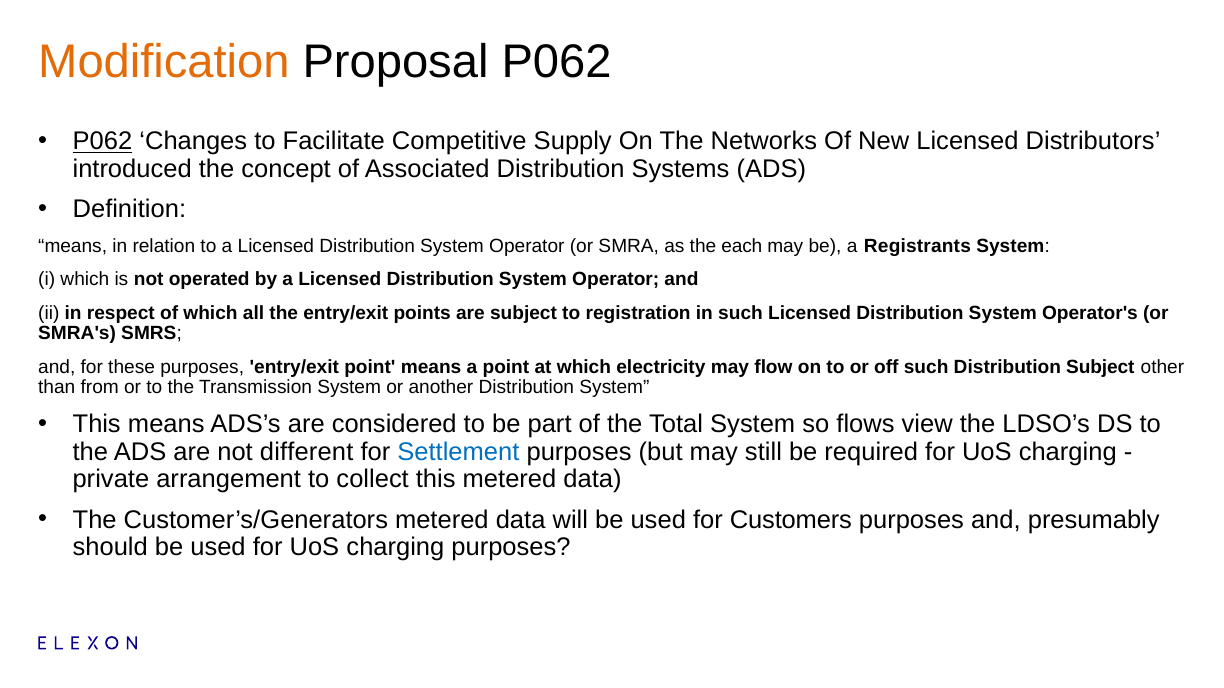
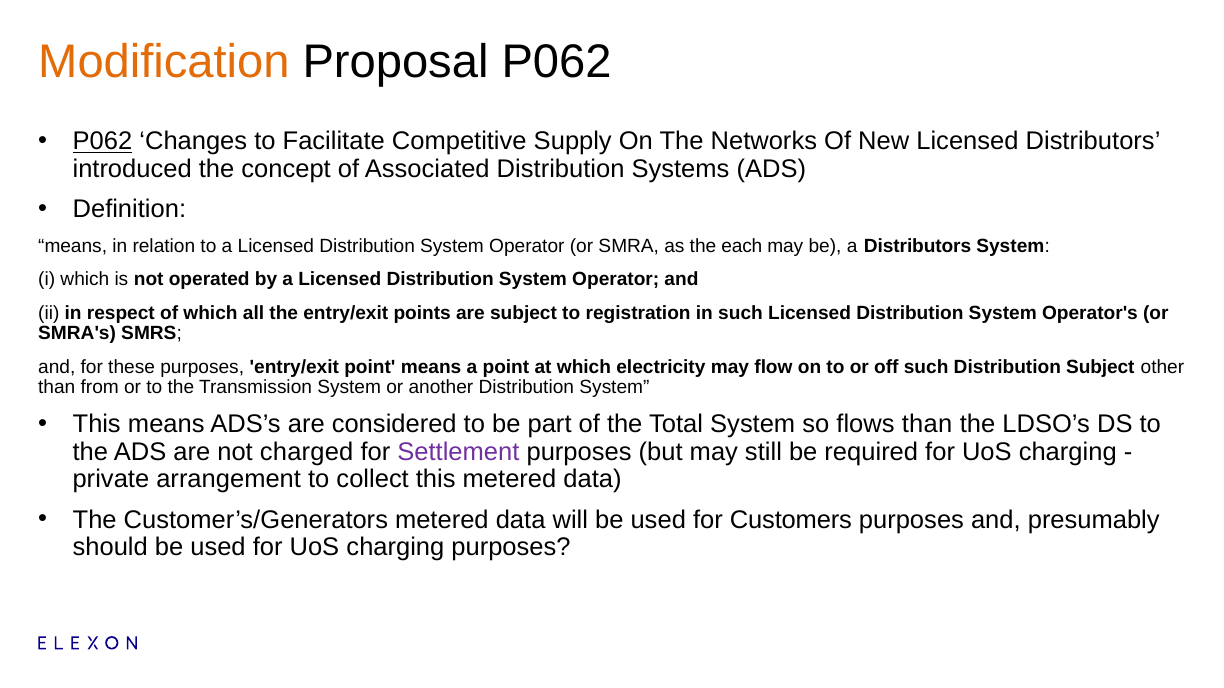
a Registrants: Registrants -> Distributors (918, 246)
flows view: view -> than (927, 425)
different: different -> charged (307, 452)
Settlement colour: blue -> purple (458, 452)
